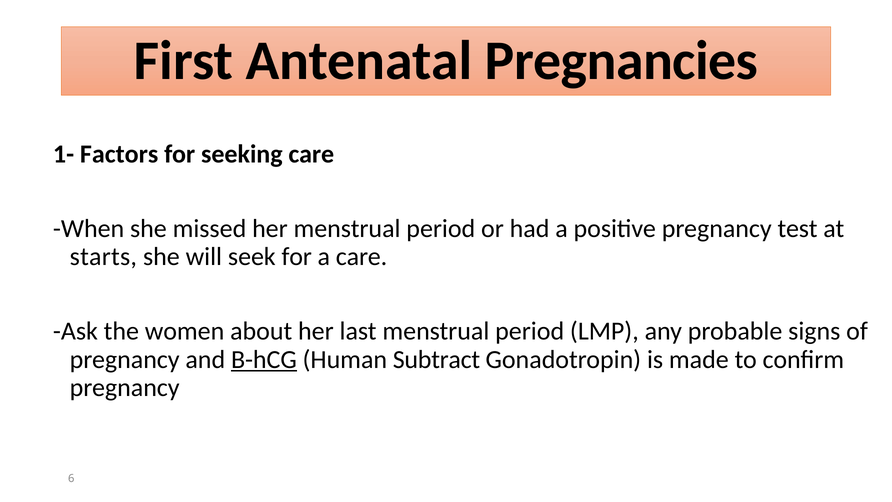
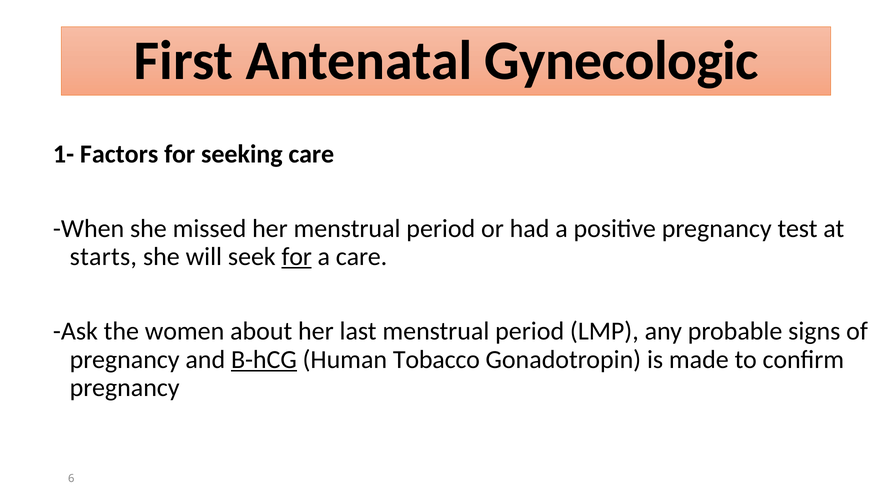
Pregnancies: Pregnancies -> Gynecologic (622, 61)
for underline: none -> present (297, 257)
Subtract: Subtract -> Tobacco (436, 359)
